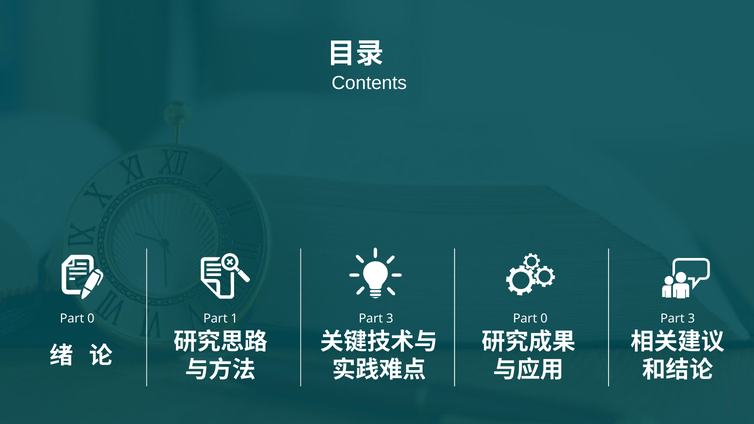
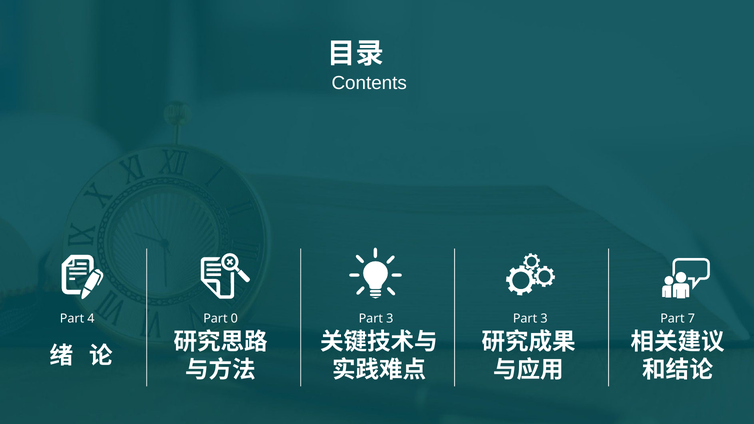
0: 0 -> 4 (91, 318)
1: 1 -> 0 (234, 318)
3 Part 0: 0 -> 3 (544, 318)
3: 3 -> 7 (691, 318)
